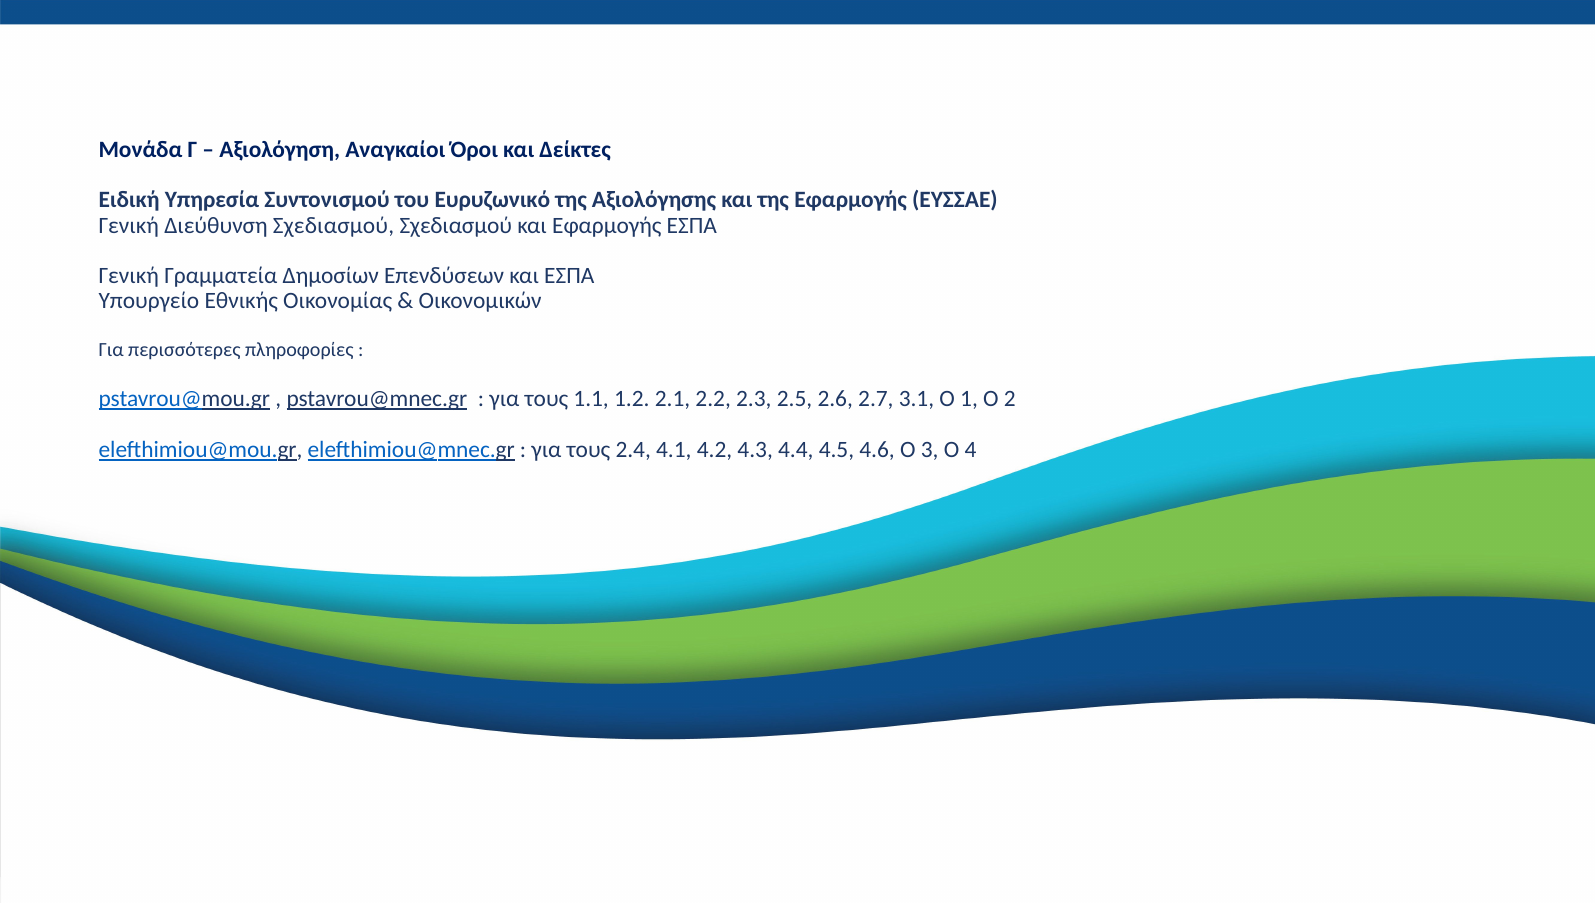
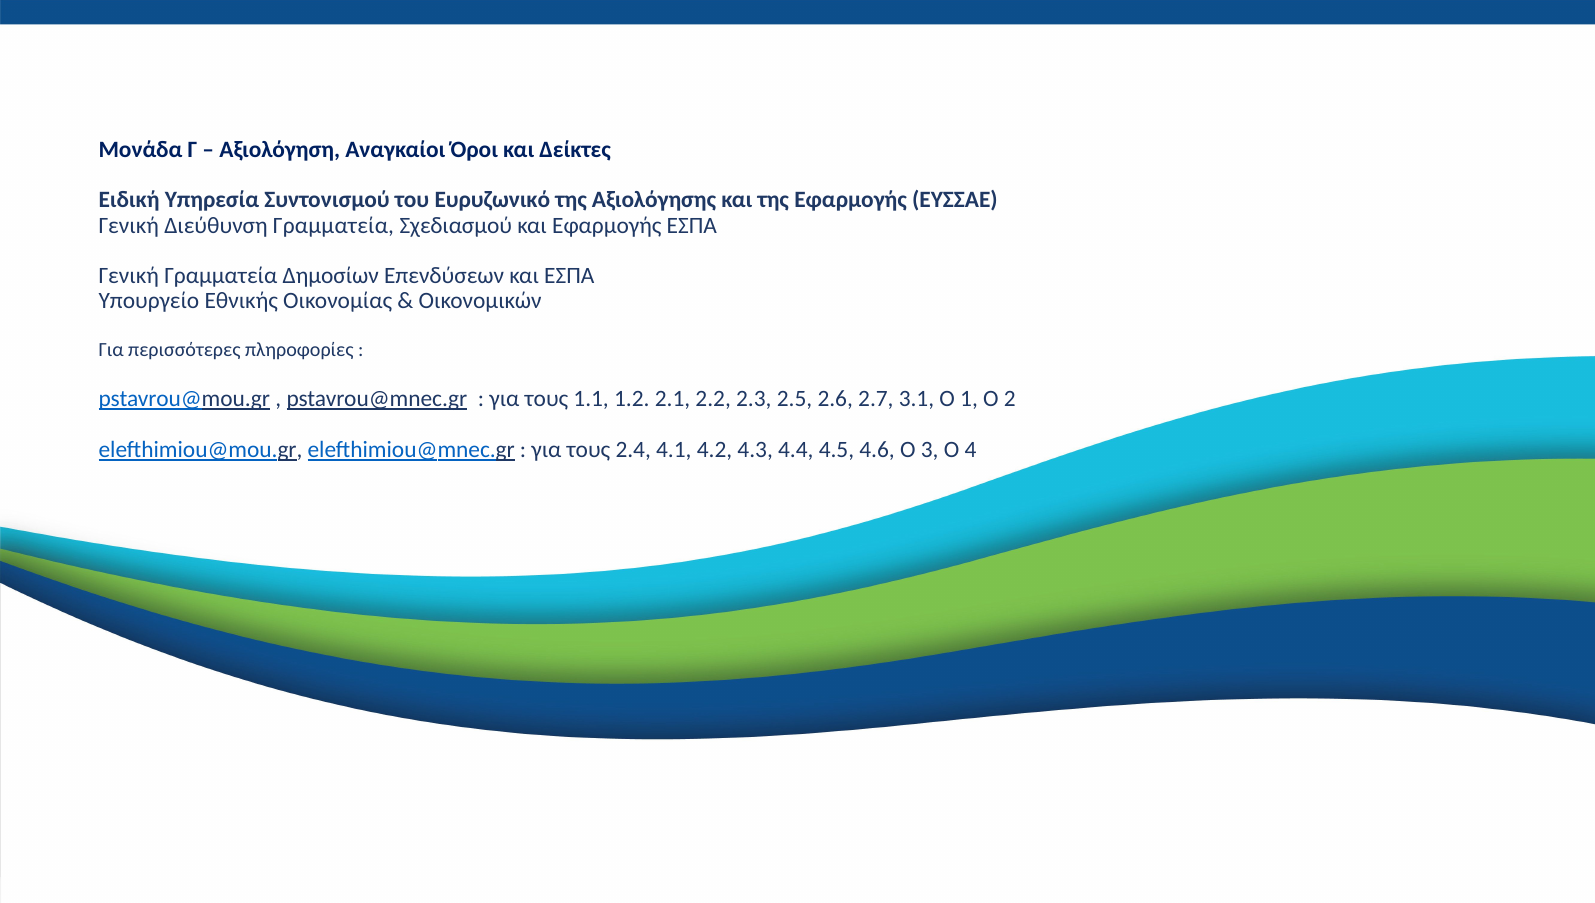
Διεύθυνση Σχεδιασμού: Σχεδιασμού -> Γραμματεία (333, 225)
